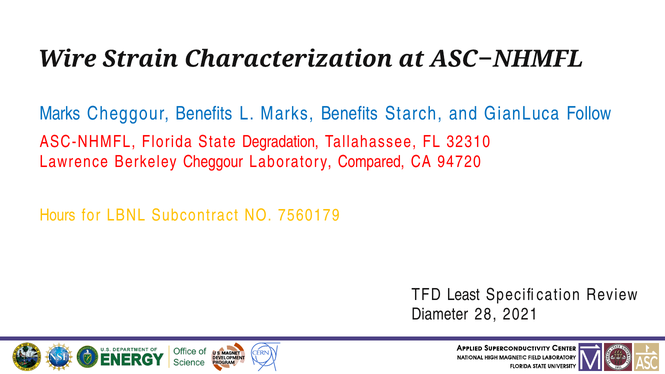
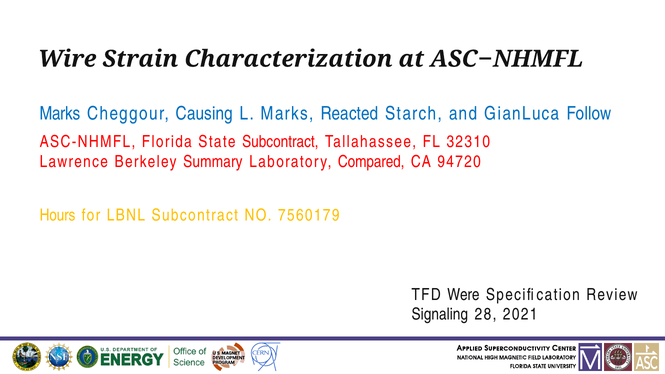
Cheggour Benefits: Benefits -> Causing (204, 114)
Marks Benefits: Benefits -> Reacted (349, 114)
State Degradation: Degradation -> Subcontract (280, 142)
Berkeley Cheggour: Cheggour -> Summary (213, 162)
Least: Least -> Were (463, 295)
Diameter: Diameter -> Signaling (440, 314)
